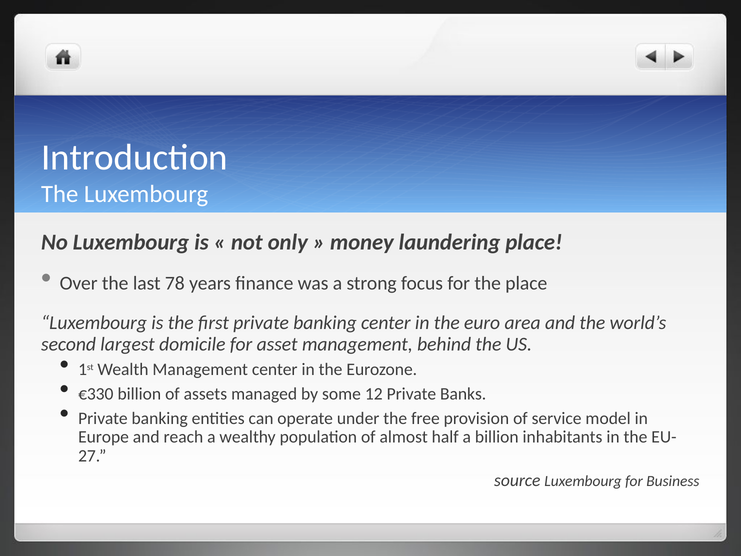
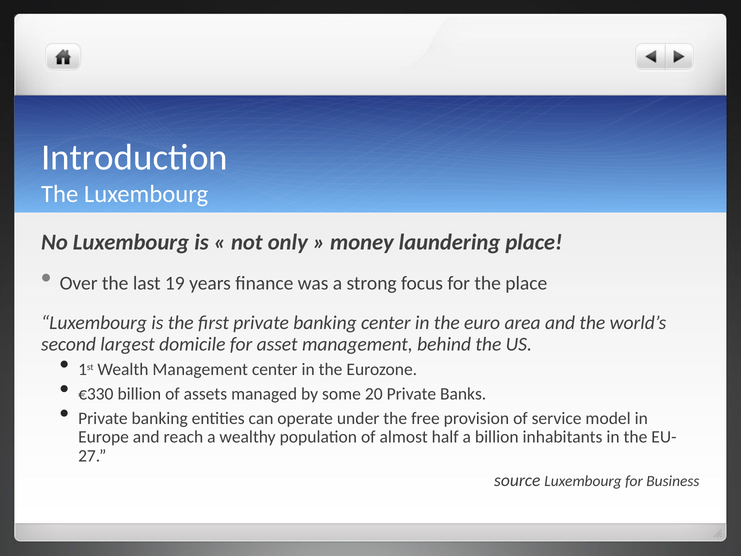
78: 78 -> 19 (175, 283)
12: 12 -> 20 (374, 394)
